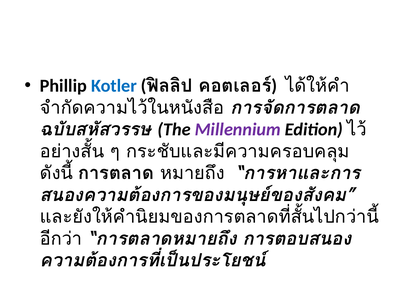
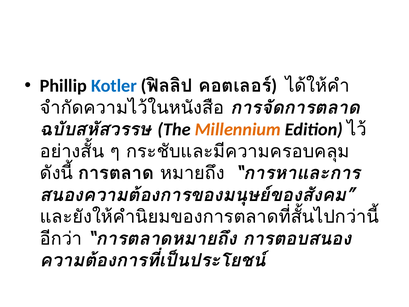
Millennium colour: purple -> orange (238, 129)
